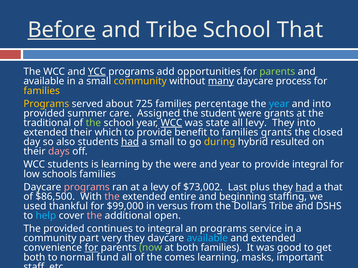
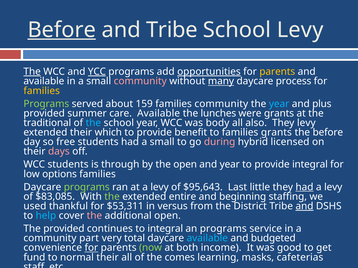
School That: That -> Levy (300, 30)
The underline: none -> present (32, 72)
opportunities underline: none -> present (209, 72)
parents colour: light green -> yellow (277, 72)
community colour: yellow -> pink (140, 81)
Programs colour: yellow -> light green (46, 104)
725: 725 -> 159 (144, 104)
families percentage: percentage -> community (221, 104)
and into: into -> plus (322, 104)
care Assigned: Assigned -> Available (159, 113)
student: student -> lunches (218, 113)
the colour: light green -> light blue (93, 123)
WCC underline: present -> none (171, 123)
state: state -> body (218, 123)
all levy: levy -> also (256, 123)
They into: into -> levy (306, 123)
the closed: closed -> before (328, 133)
also: also -> free (66, 142)
had underline: present -> none (130, 142)
during colour: yellow -> pink (220, 142)
resulted: resulted -> licensed (290, 142)
is learning: learning -> through (120, 165)
the were: were -> open (185, 165)
schools: schools -> options (60, 174)
programs colour: pink -> light green (87, 187)
$73,002: $73,002 -> $95,643 (203, 187)
plus: plus -> little (260, 187)
that: that -> levy (333, 187)
$86,500: $86,500 -> $83,085 (55, 197)
the colour: pink -> light green (112, 197)
$99,000: $99,000 -> $53,311 (125, 206)
Dollars: Dollars -> District (250, 206)
and underline: none -> present (304, 206)
very they: they -> total (135, 239)
and extended: extended -> budgeted (273, 239)
both families: families -> income (221, 248)
both: both -> fund (34, 258)
normal fund: fund -> their (108, 258)
important: important -> cafeterias (300, 258)
